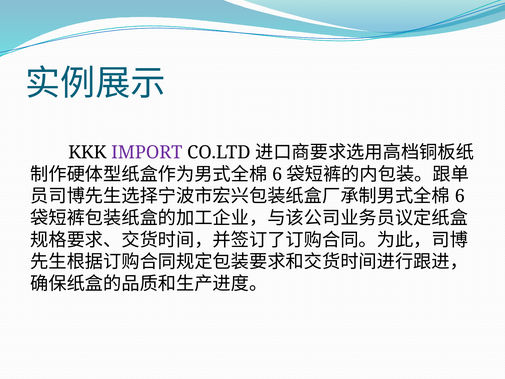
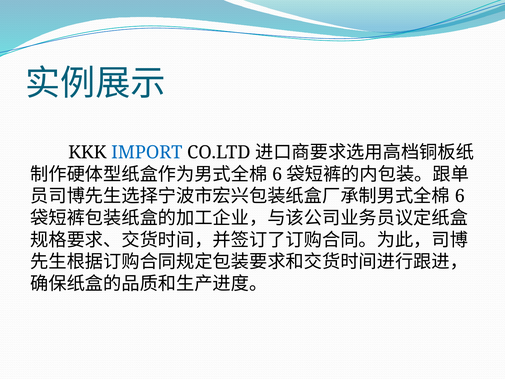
IMPORT colour: purple -> blue (147, 152)
